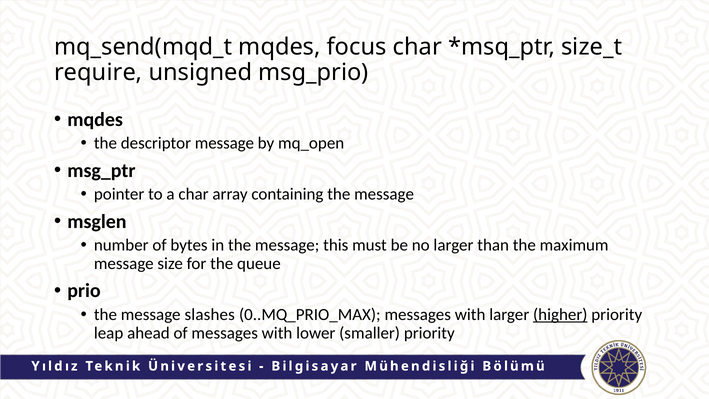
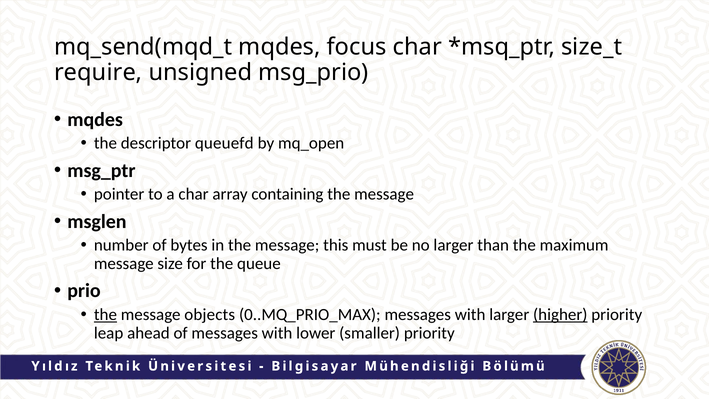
descriptor message: message -> queuefd (224, 143)
the underline: none -> present (105, 314)
slashes: slashes -> objects (210, 314)
